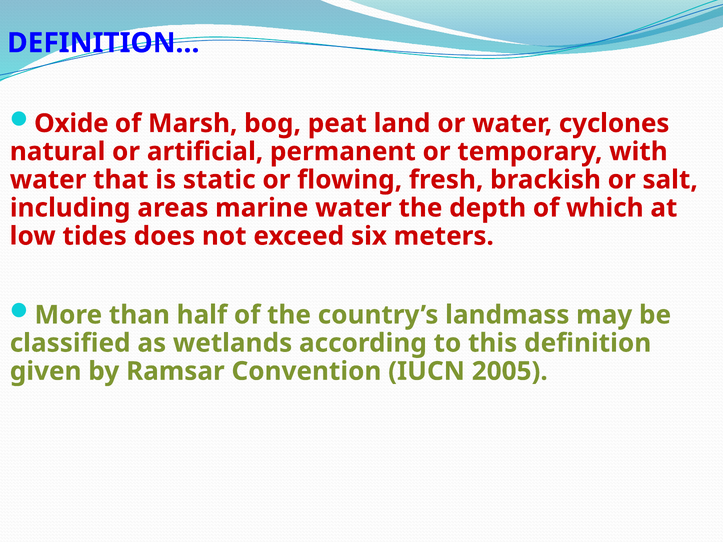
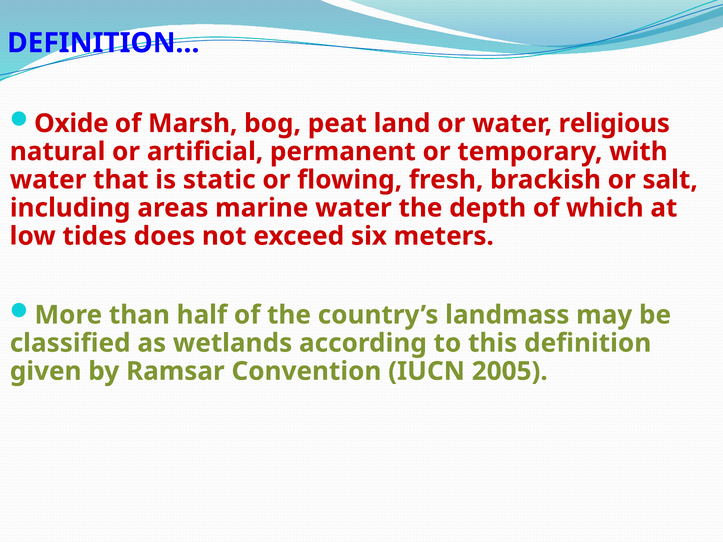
cyclones: cyclones -> religious (614, 123)
